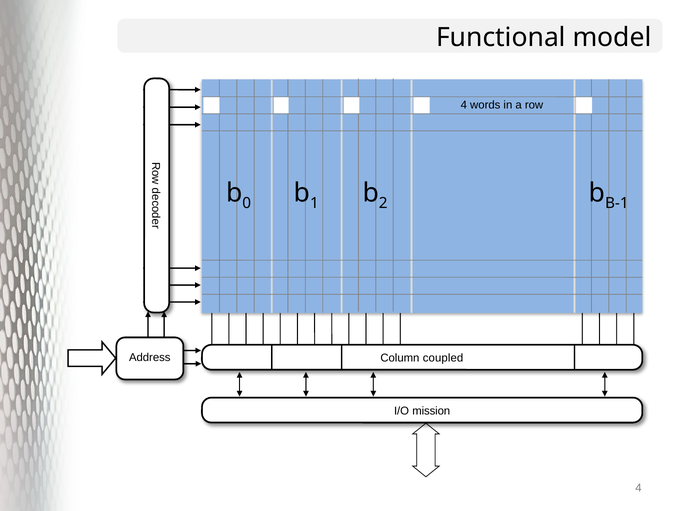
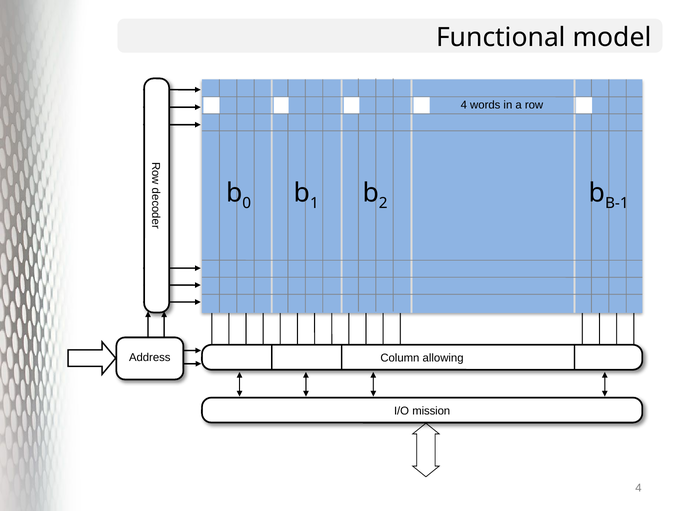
coupled: coupled -> allowing (443, 358)
